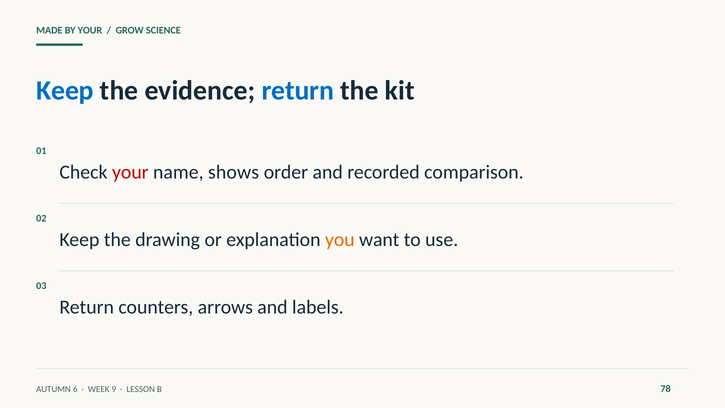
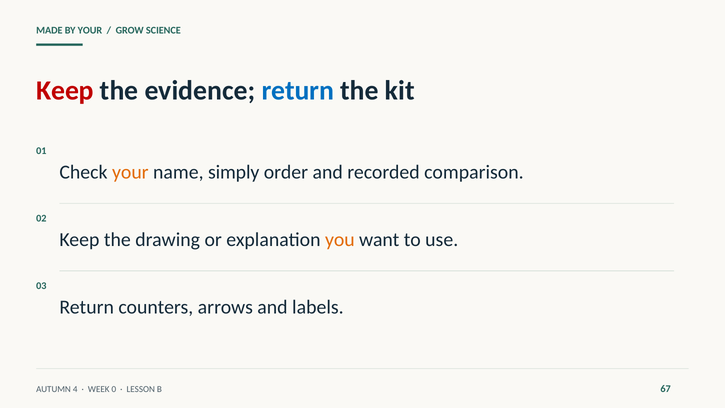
Keep colour: blue -> red (65, 91)
your colour: red -> orange (130, 172)
shows: shows -> simply (234, 172)
6: 6 -> 4 (75, 389)
9: 9 -> 0 (114, 389)
78: 78 -> 67 (666, 389)
